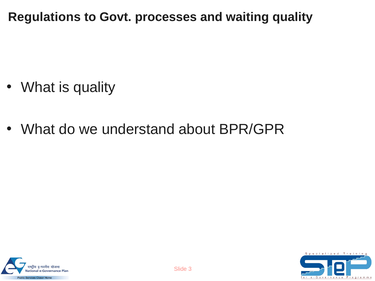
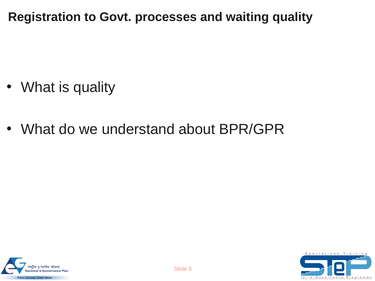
Regulations: Regulations -> Registration (44, 17)
